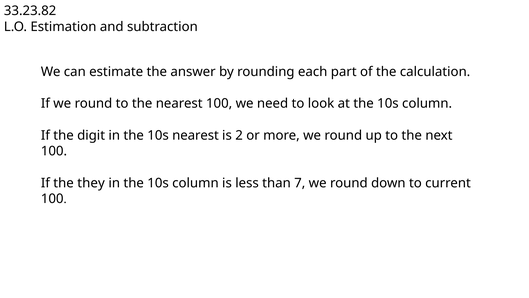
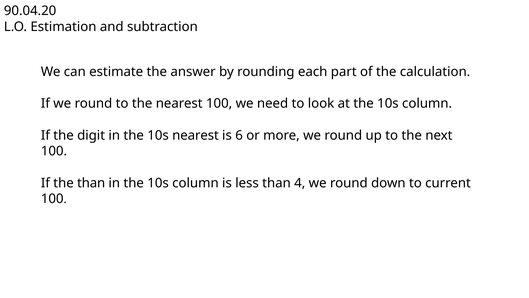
33.23.82: 33.23.82 -> 90.04.20 (30, 11)
2: 2 -> 6 (239, 135)
the they: they -> than (91, 183)
7: 7 -> 4 (300, 183)
